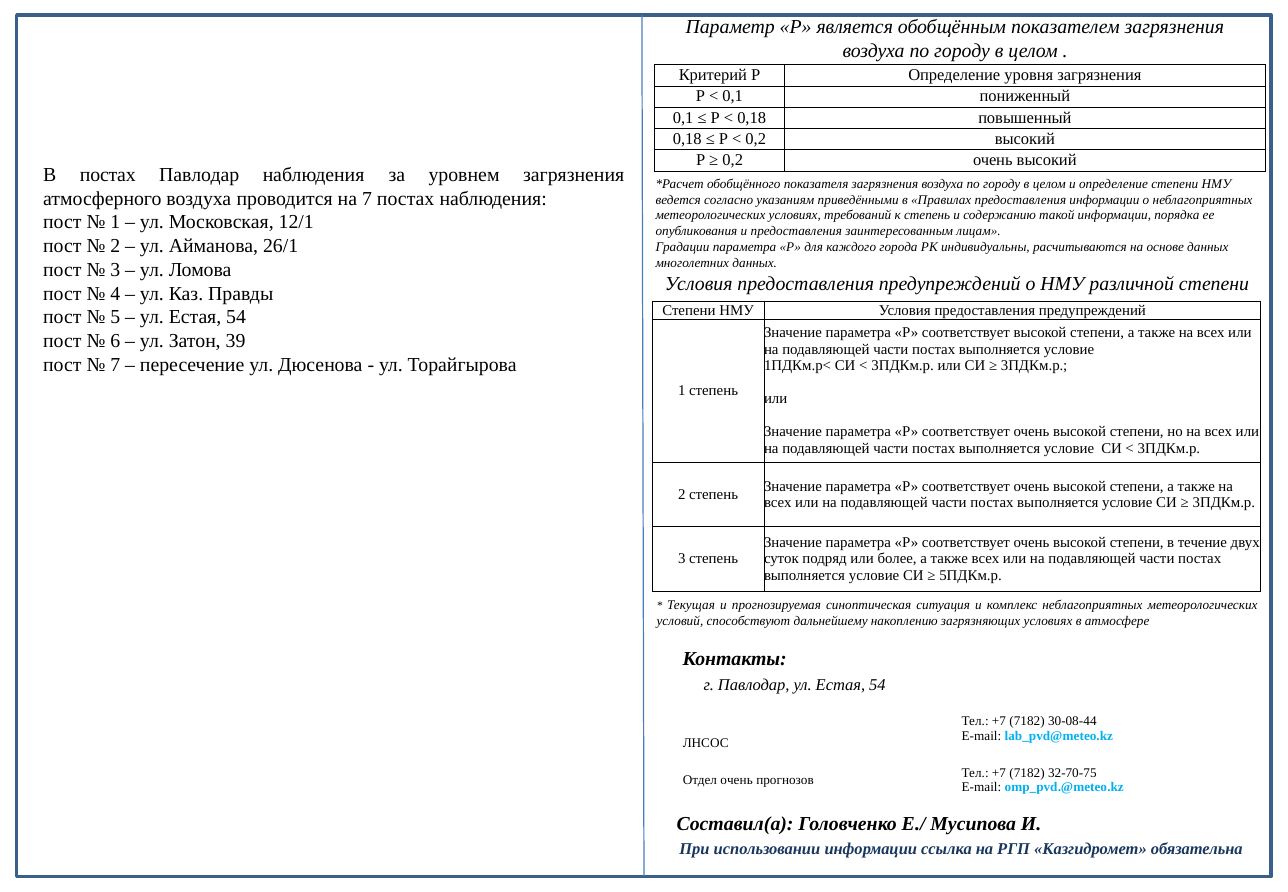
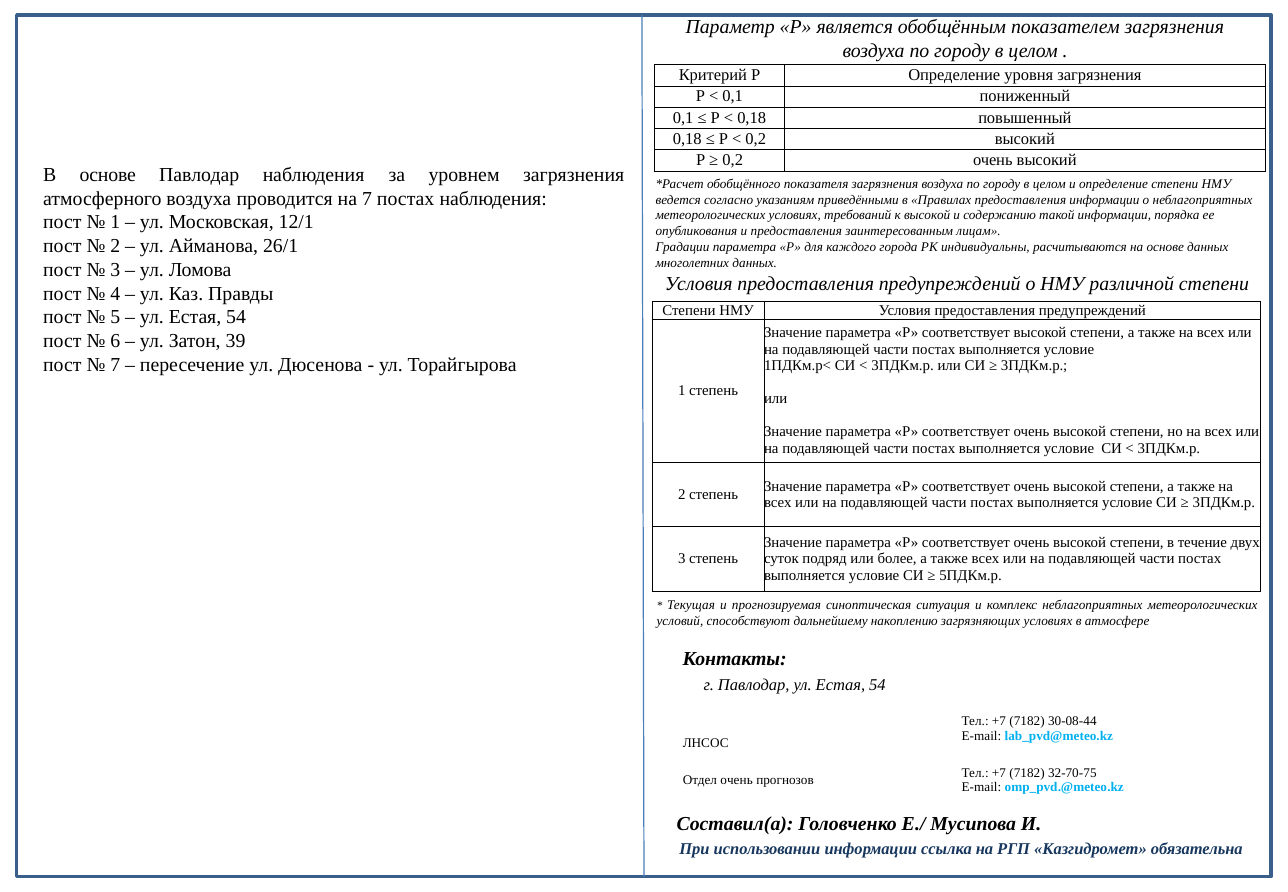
В постах: постах -> основе (108, 175)
к степень: степень -> высокой (927, 215)
